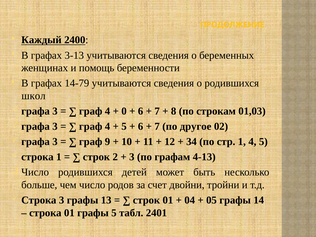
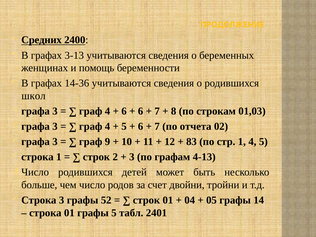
Каждый: Каждый -> Средних (41, 40)
14-79: 14-79 -> 14-36 (77, 83)
0: 0 -> 6 (124, 111)
другое: другое -> отчета (196, 126)
34: 34 -> 83 (191, 142)
13: 13 -> 52 (106, 200)
